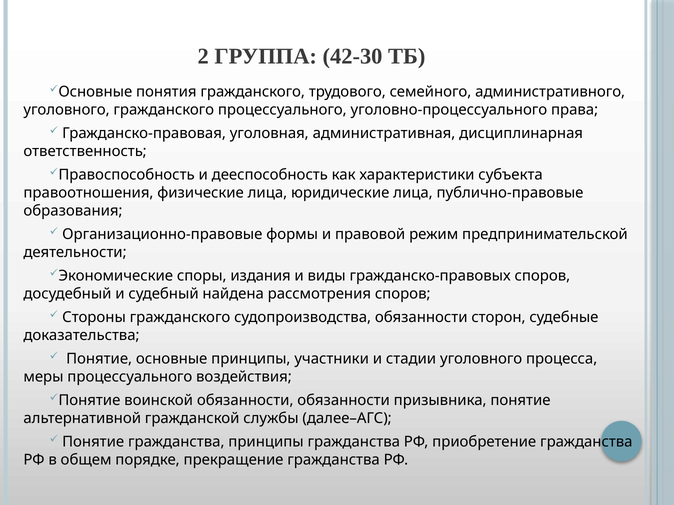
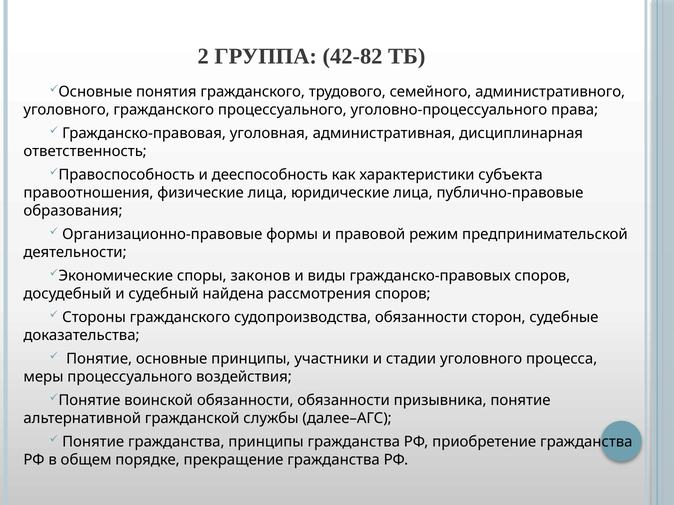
42-30: 42-30 -> 42-82 (353, 57)
издания: издания -> законов (260, 276)
